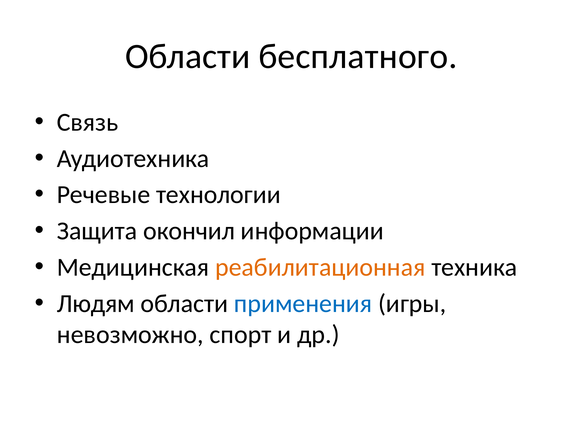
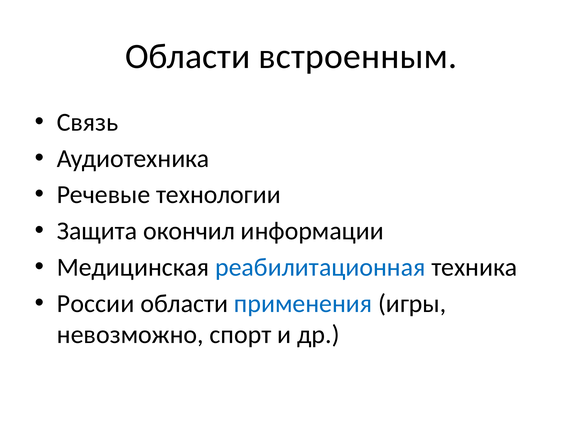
бесплатного: бесплатного -> встроенным (358, 56)
реабилитационная colour: orange -> blue (320, 267)
Людям: Людям -> России (96, 304)
